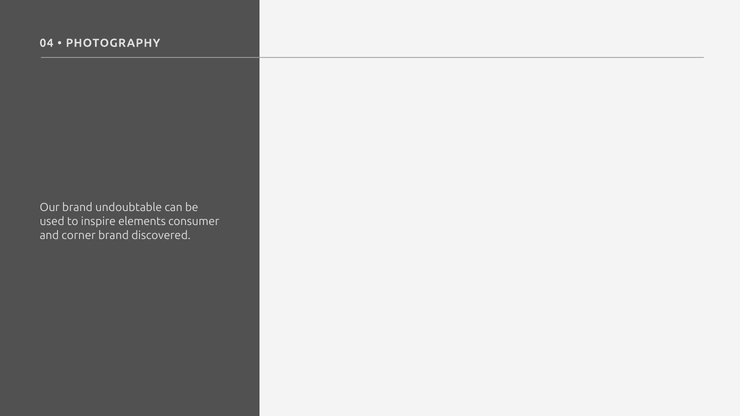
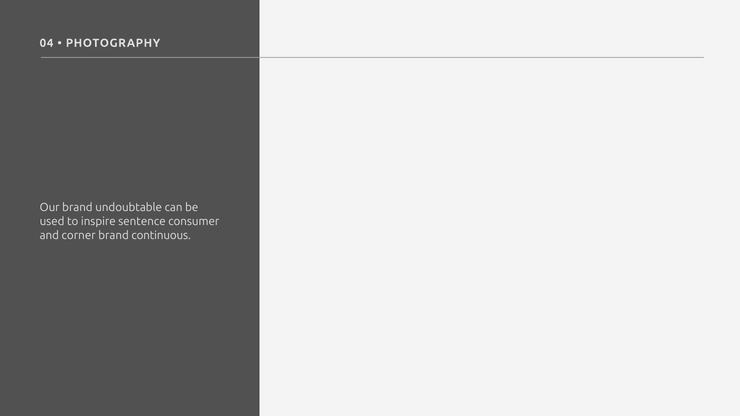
elements: elements -> sentence (142, 222)
discovered: discovered -> continuous (161, 236)
